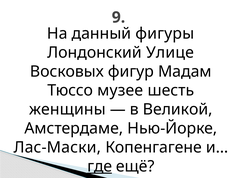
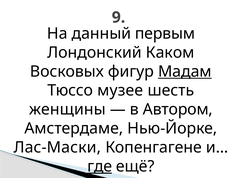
фигуры: фигуры -> первым (165, 33)
Улице: Улице -> Каком (170, 52)
Мадам underline: none -> present (185, 71)
Великой: Великой -> Автором (178, 109)
